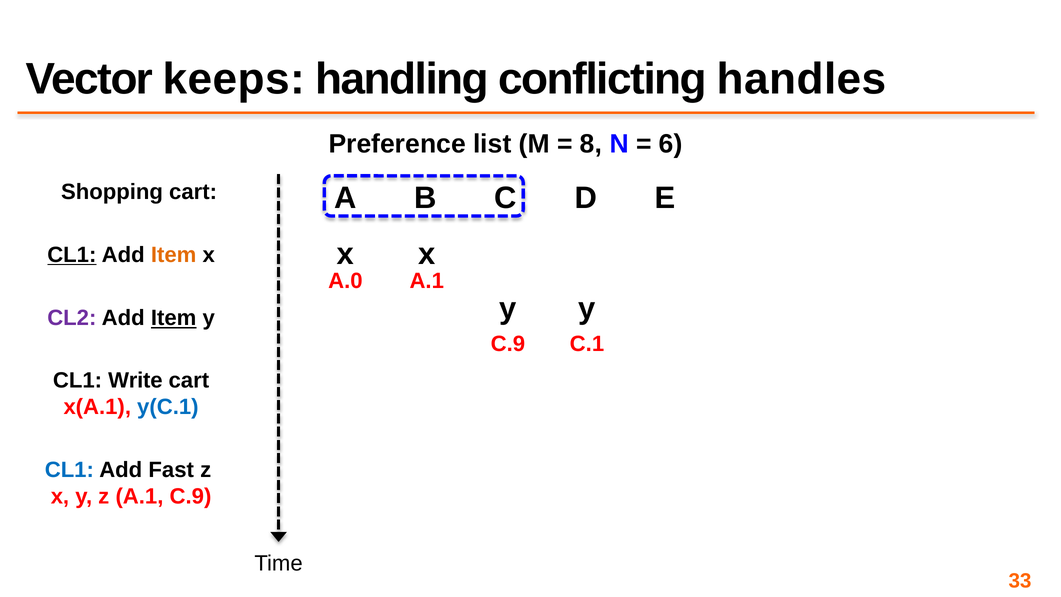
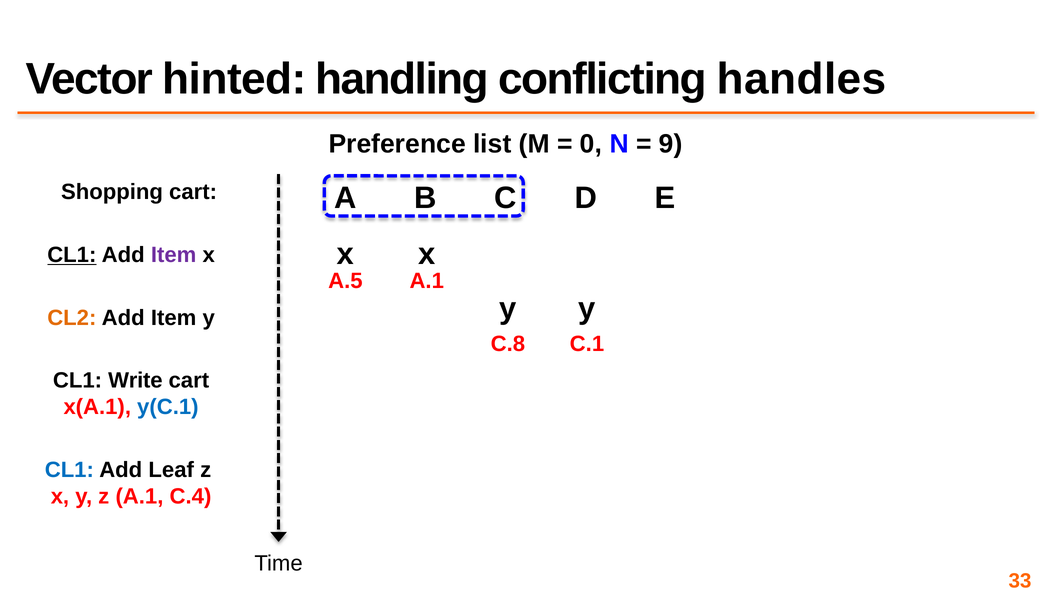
keeps: keeps -> hinted (234, 79)
8: 8 -> 0 (591, 144)
6: 6 -> 9 (671, 144)
Item colour: orange -> purple (174, 255)
A.0: A.0 -> A.5 (345, 281)
CL2 colour: purple -> orange (72, 318)
Item underline: present -> none (174, 318)
C.9: C.9 -> C.8 (508, 344)
Fast: Fast -> Leaf (171, 470)
z A.1 C.9: C.9 -> C.4 (190, 496)
